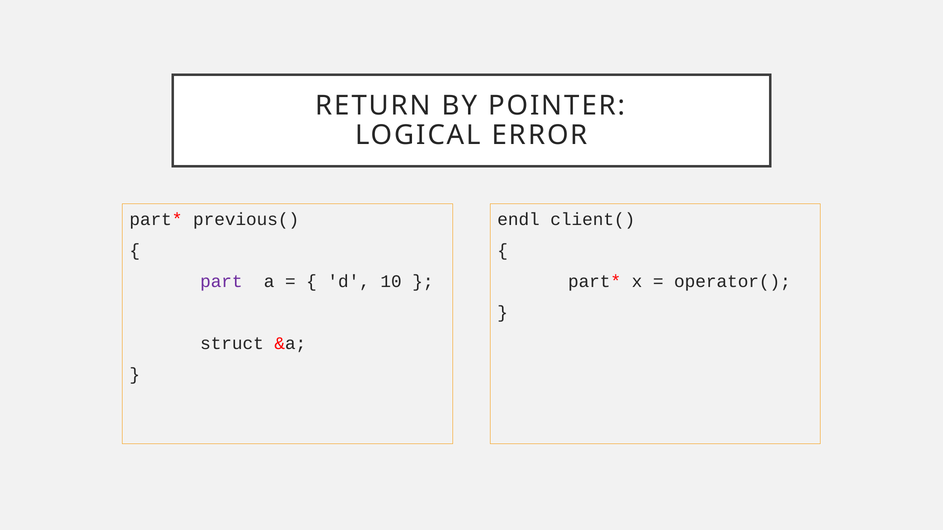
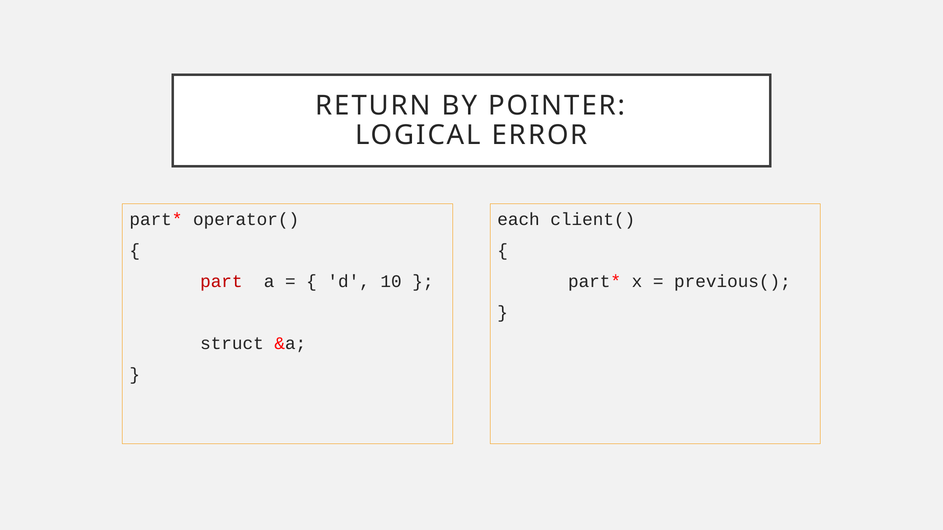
previous(: previous( -> operator( (246, 219)
endl: endl -> each (519, 219)
part colour: purple -> red (221, 282)
operator(: operator( -> previous( (732, 282)
